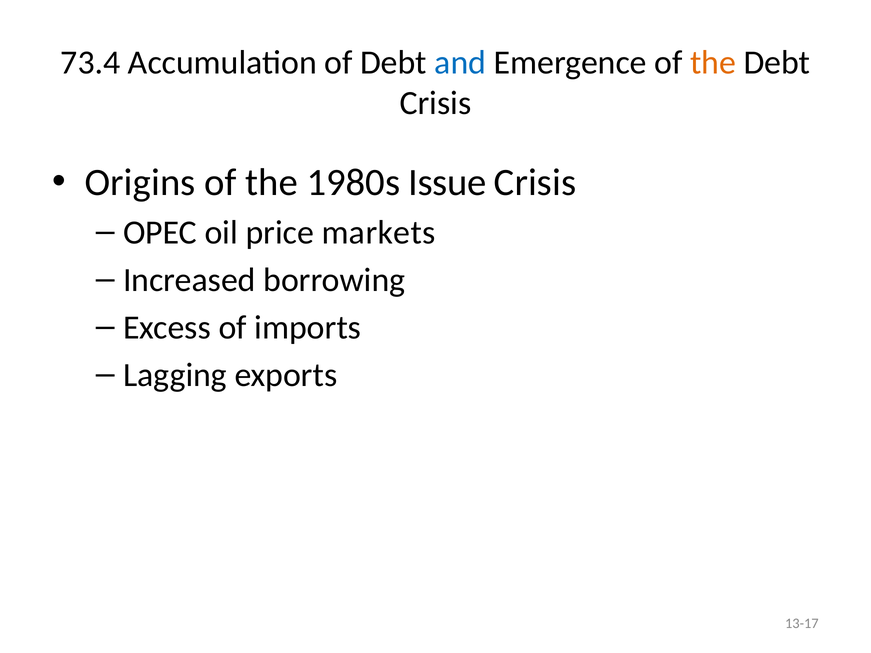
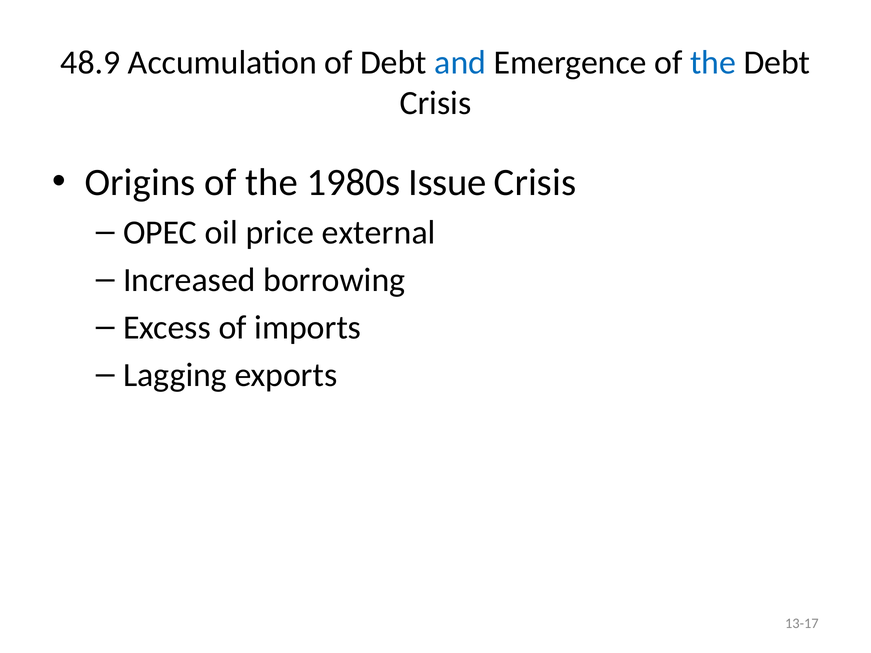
73.4: 73.4 -> 48.9 (90, 63)
the colour: orange -> blue (713, 63)
markets: markets -> external (379, 233)
